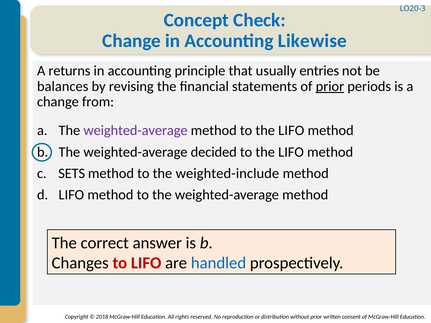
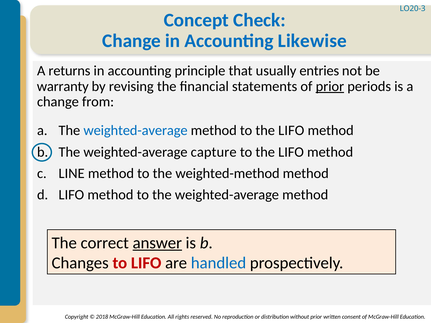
balances: balances -> warranty (63, 86)
weighted-average colour: purple -> blue (136, 131)
decided: decided -> capture (214, 152)
SETS: SETS -> LINE (72, 174)
weighted-include: weighted-include -> weighted-method (228, 174)
answer underline: none -> present (157, 243)
